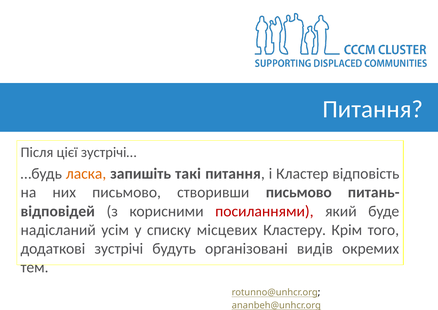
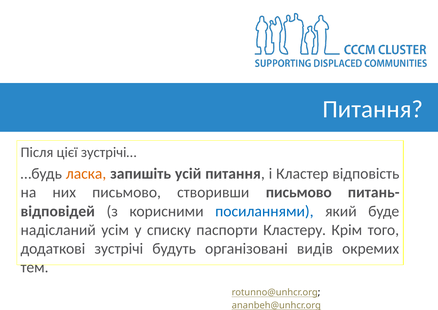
такі: такі -> усій (188, 174)
посиланнями colour: red -> blue (264, 211)
місцевих: місцевих -> паспорти (227, 230)
